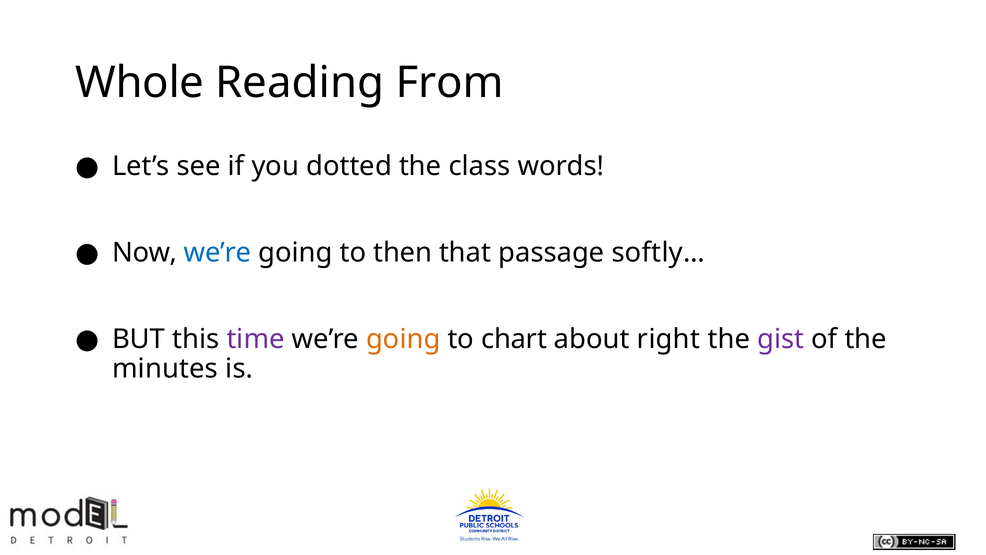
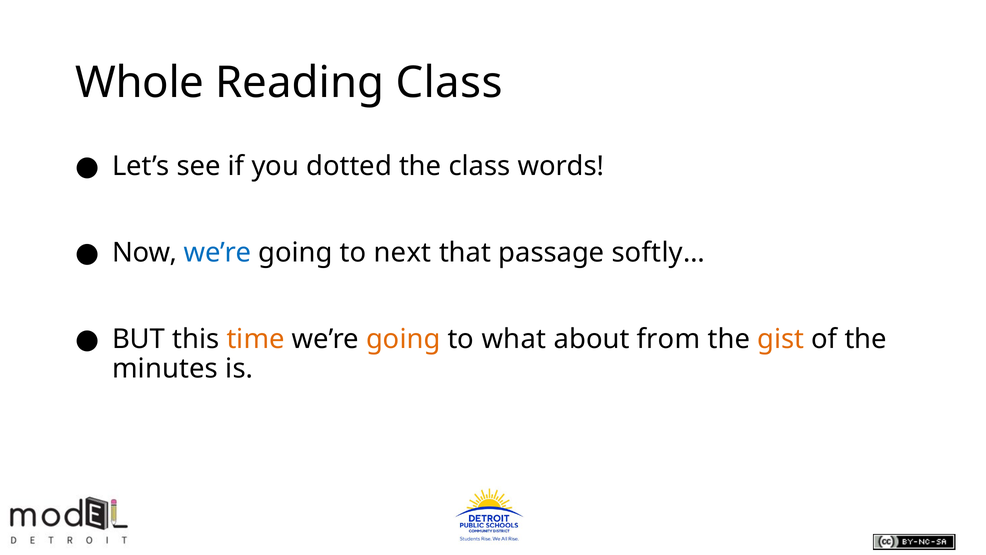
Reading From: From -> Class (449, 83)
then: then -> next (402, 253)
time colour: purple -> orange (256, 339)
chart: chart -> what (514, 339)
right: right -> from (669, 339)
gist colour: purple -> orange (781, 339)
